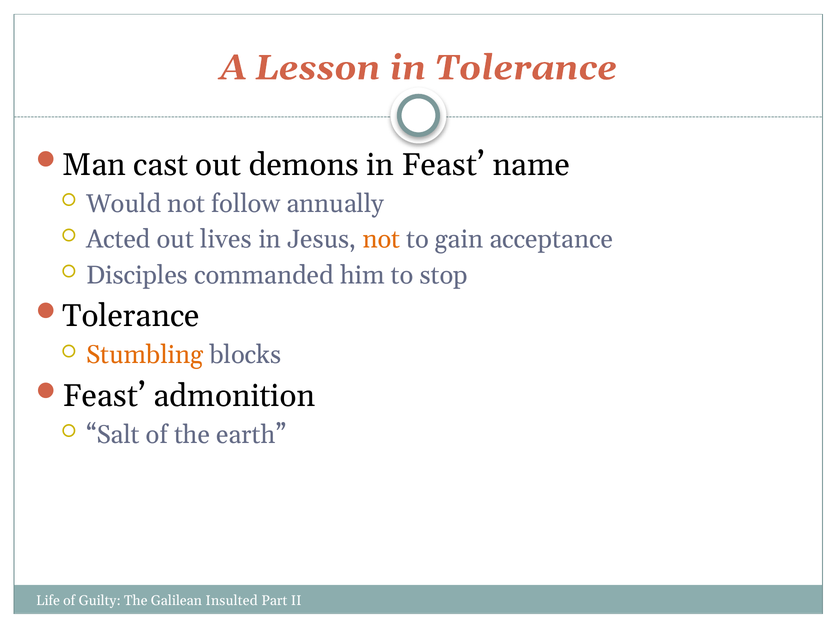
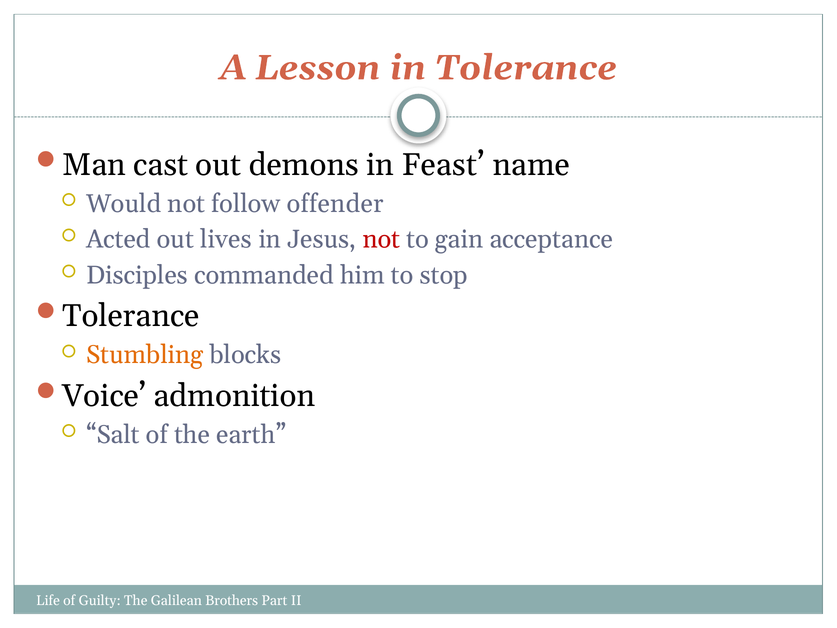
annually: annually -> offender (335, 204)
not colour: orange -> red (381, 239)
Feast: Feast -> Voice (104, 396)
Insulted: Insulted -> Brothers (232, 600)
